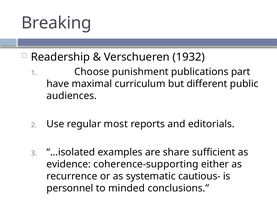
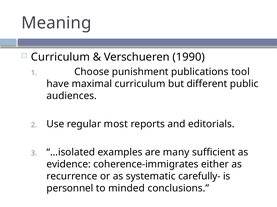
Breaking: Breaking -> Meaning (56, 23)
Readership: Readership -> Curriculum (60, 57)
1932: 1932 -> 1990 (189, 57)
part: part -> tool (241, 72)
share: share -> many (176, 153)
coherence-supporting: coherence-supporting -> coherence-immigrates (146, 165)
cautious-: cautious- -> carefully- (199, 177)
